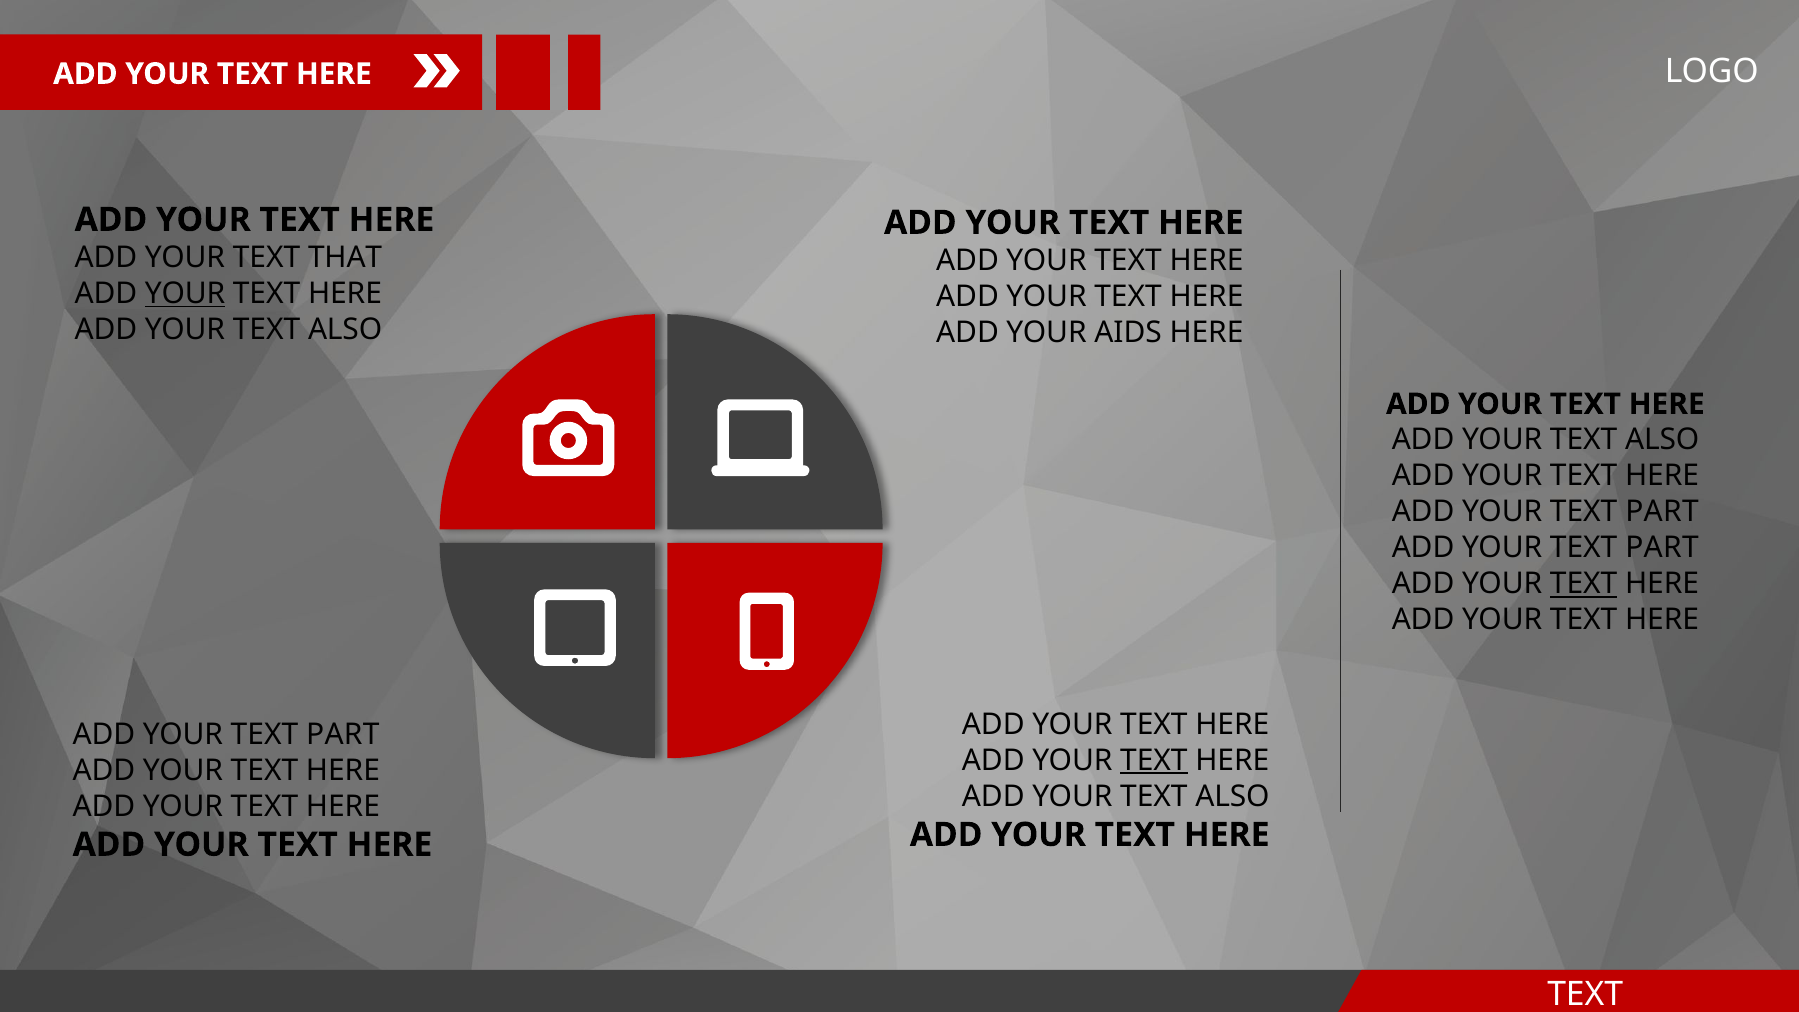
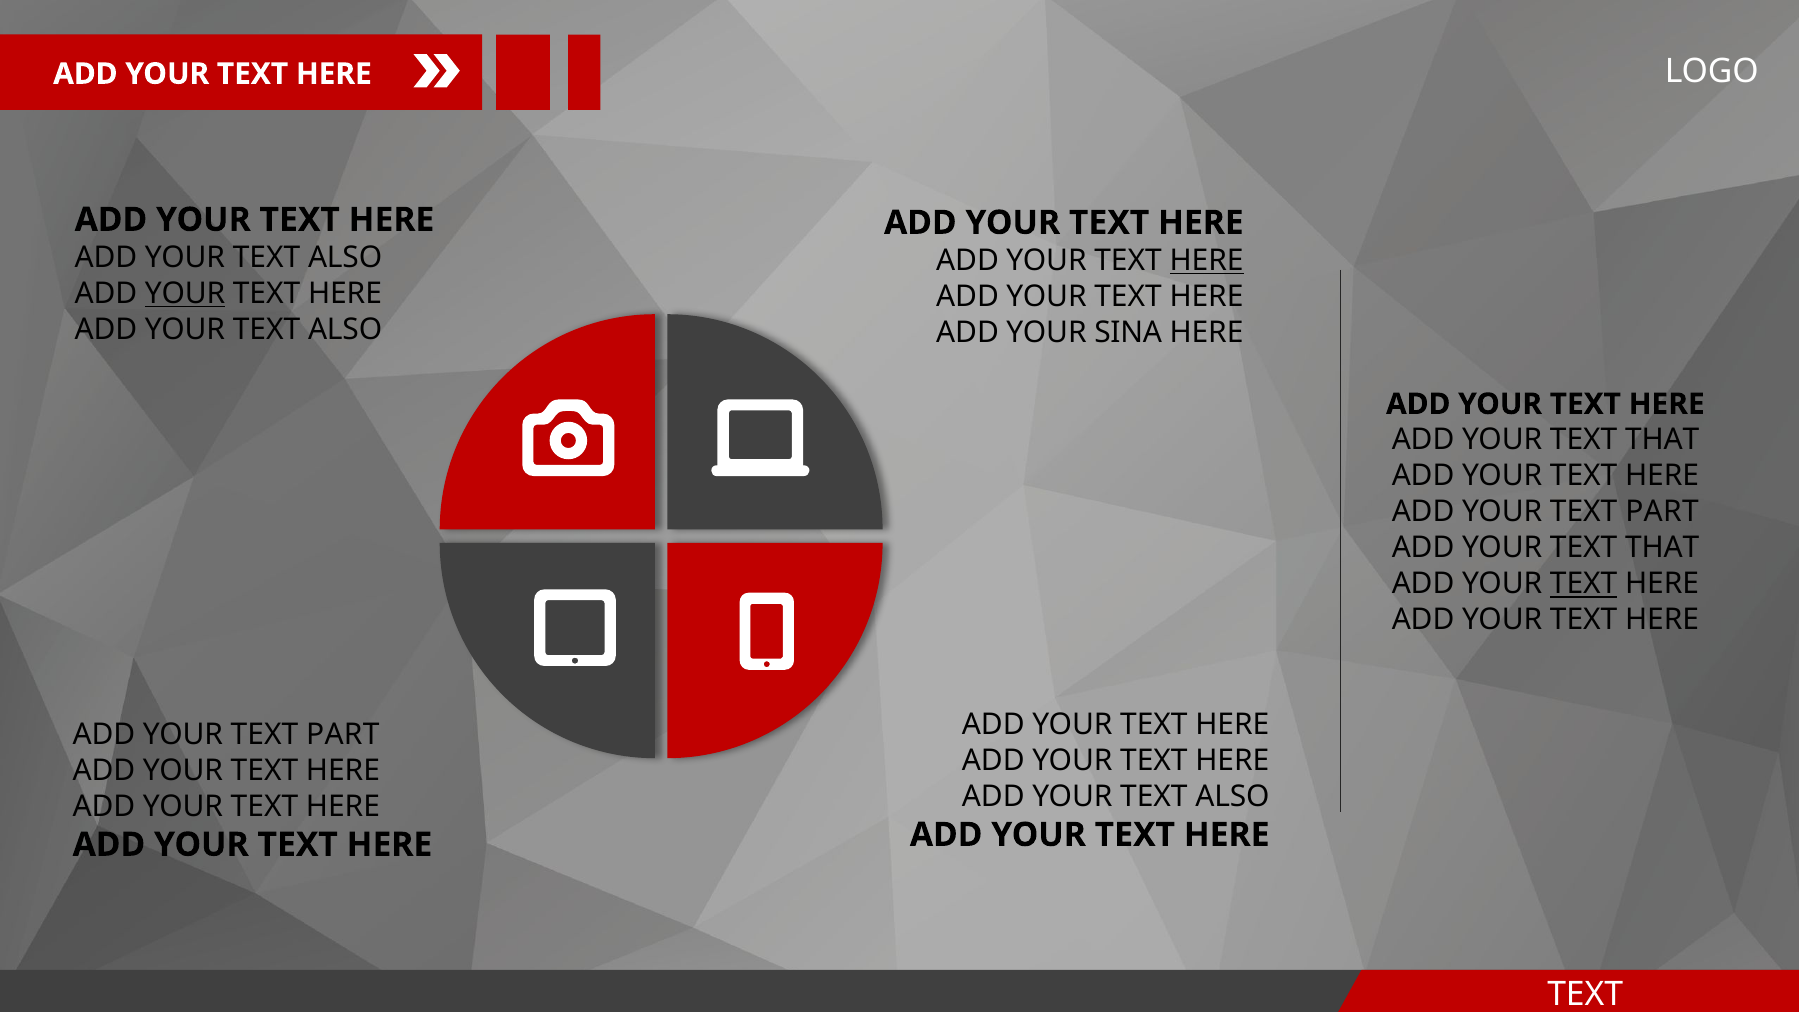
THAT: THAT -> ALSO (345, 258)
HERE underline: none -> present (1207, 261)
AIDS: AIDS -> SINA (1128, 333)
ALSO: ALSO -> THAT (1662, 440)
PART: PART -> THAT (1662, 548)
TEXT underline: present -> none (1154, 760)
